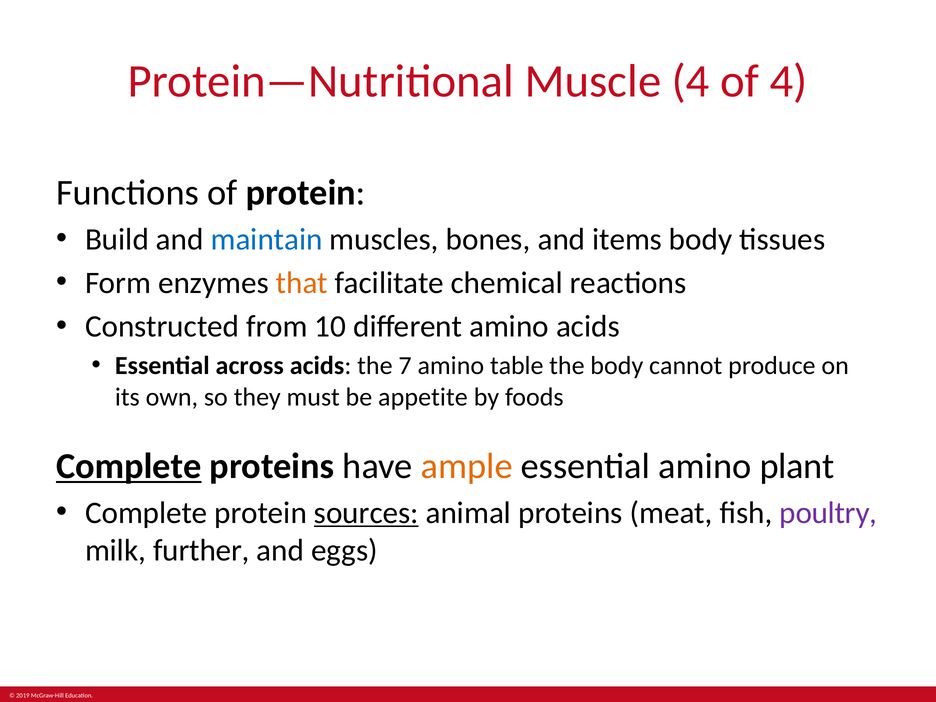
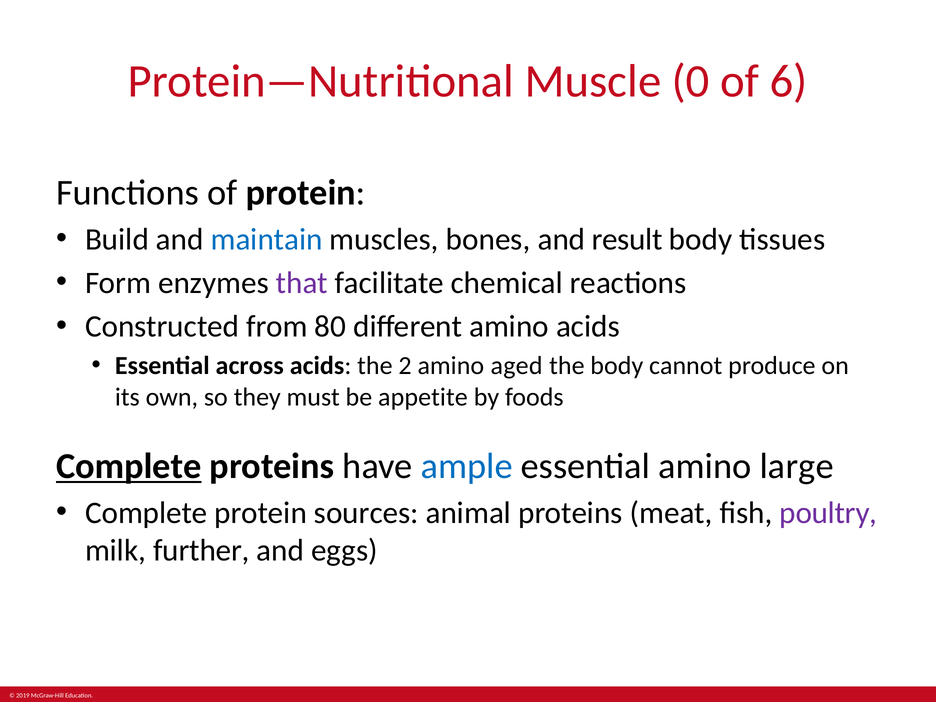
Muscle 4: 4 -> 0 (691, 81)
of 4: 4 -> 6 (789, 81)
items: items -> result (627, 239)
that colour: orange -> purple (302, 283)
10: 10 -> 80 (330, 327)
7: 7 -> 2 (405, 366)
table: table -> aged (517, 366)
ample colour: orange -> blue (467, 466)
plant: plant -> large (797, 466)
sources underline: present -> none (366, 513)
